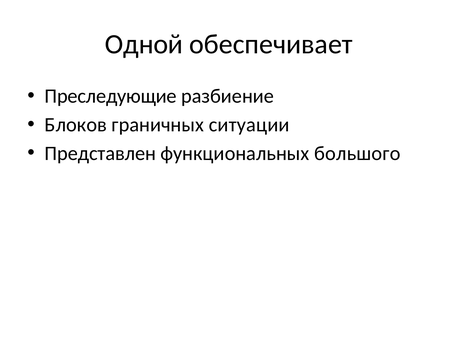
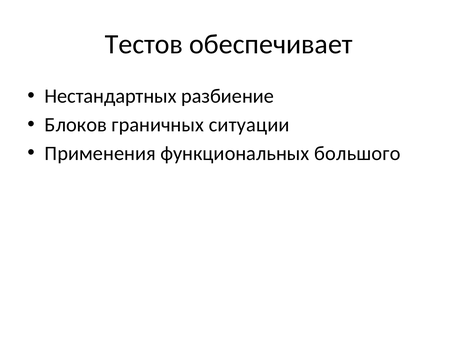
Одной: Одной -> Тестов (144, 44)
Преследующие: Преследующие -> Нестандартных (111, 96)
Представлен: Представлен -> Применения (100, 153)
